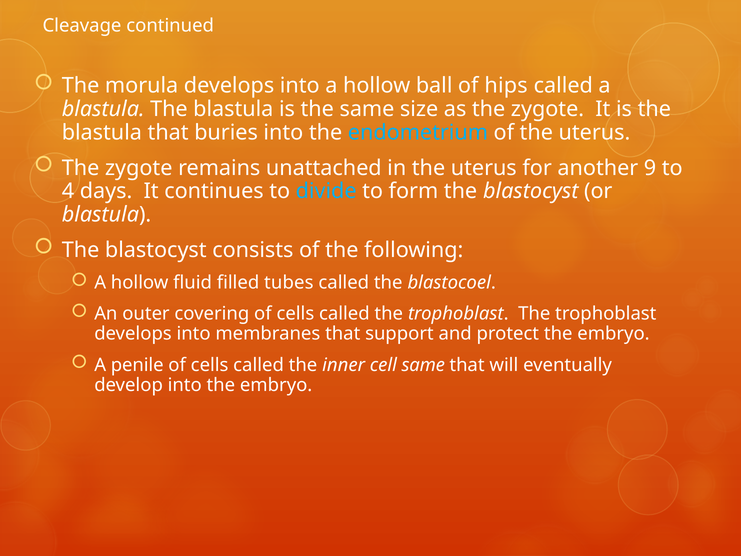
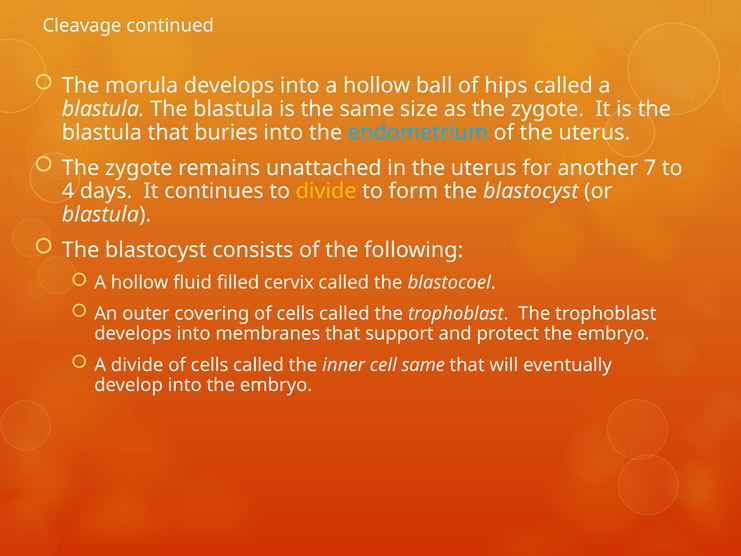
9: 9 -> 7 (650, 168)
divide colour: light blue -> yellow (326, 191)
tubes: tubes -> cervix (289, 283)
A penile: penile -> divide (137, 365)
